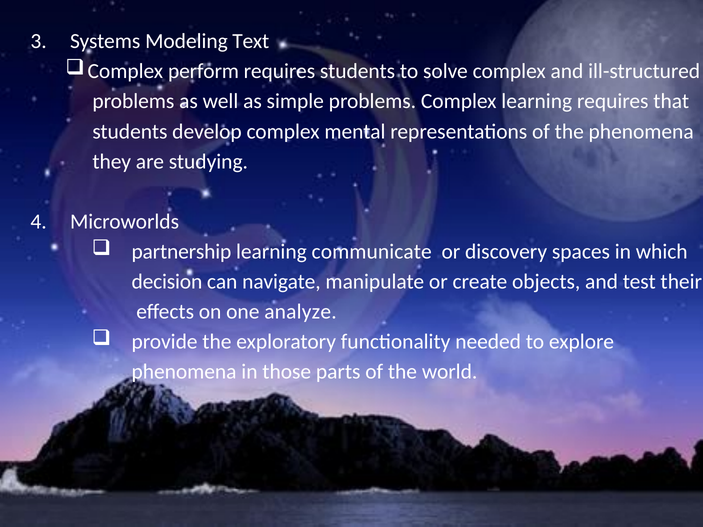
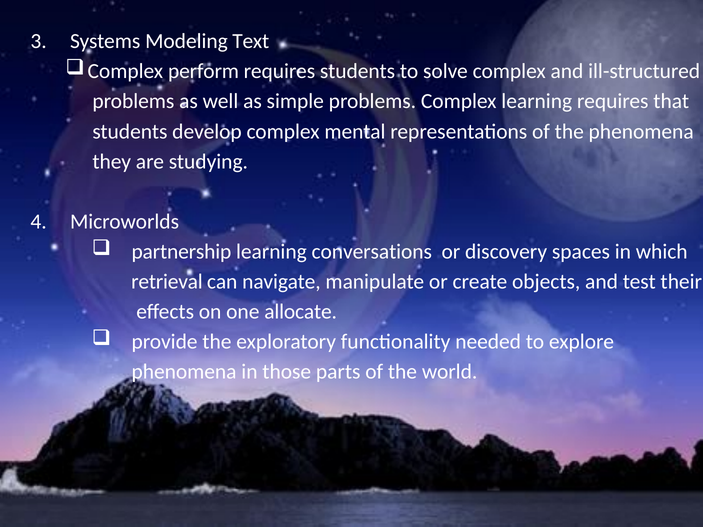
communicate: communicate -> conversations (372, 252)
decision: decision -> retrieval (167, 282)
analyze: analyze -> allocate (301, 312)
